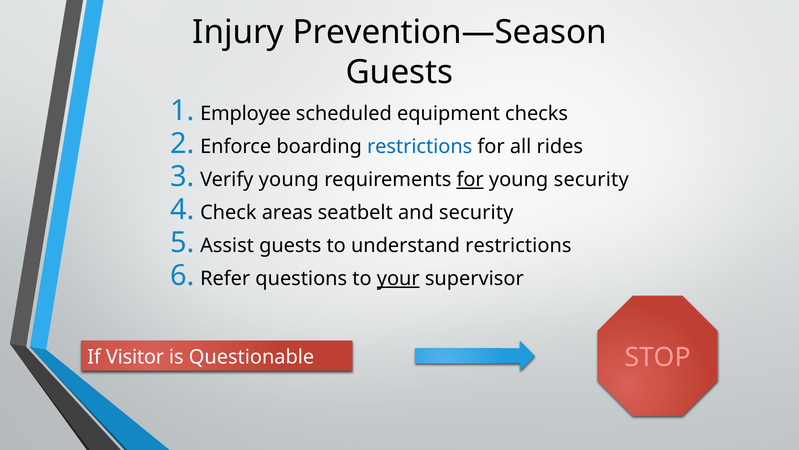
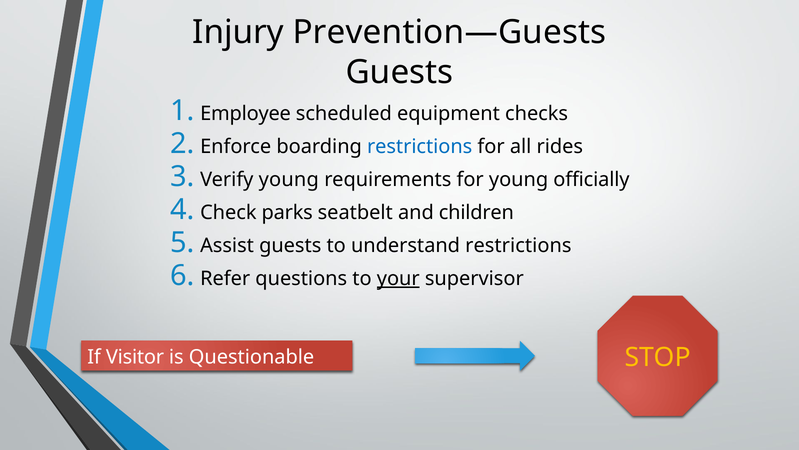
Prevention—Season: Prevention—Season -> Prevention—Guests (449, 32)
for underline: present -> none (470, 179)
young security: security -> officially (591, 179)
areas: areas -> parks (287, 212)
and security: security -> children (476, 212)
STOP colour: pink -> yellow (658, 357)
